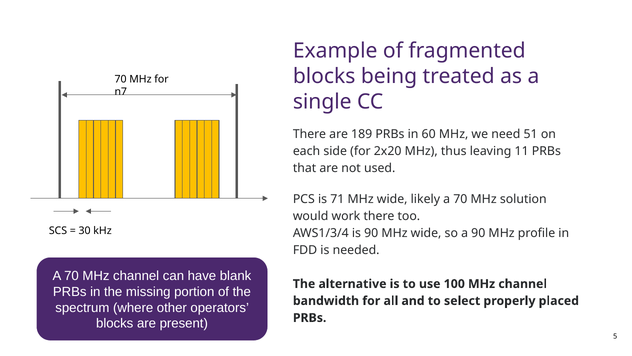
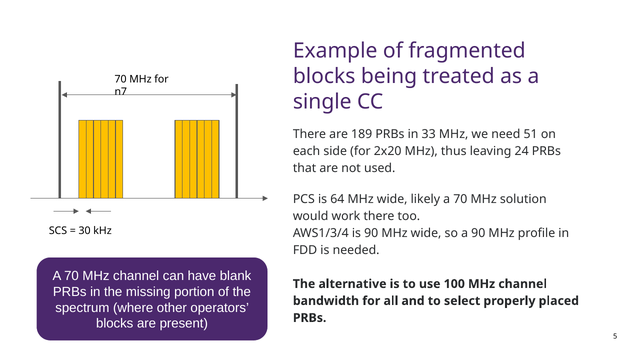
60: 60 -> 33 (429, 134)
11: 11 -> 24 (522, 151)
71: 71 -> 64 (337, 199)
